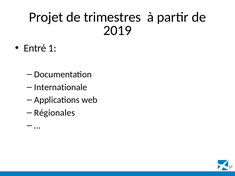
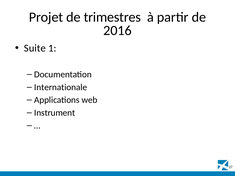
2019: 2019 -> 2016 (117, 31)
Entré: Entré -> Suite (35, 48)
Régionales: Régionales -> Instrument (55, 113)
